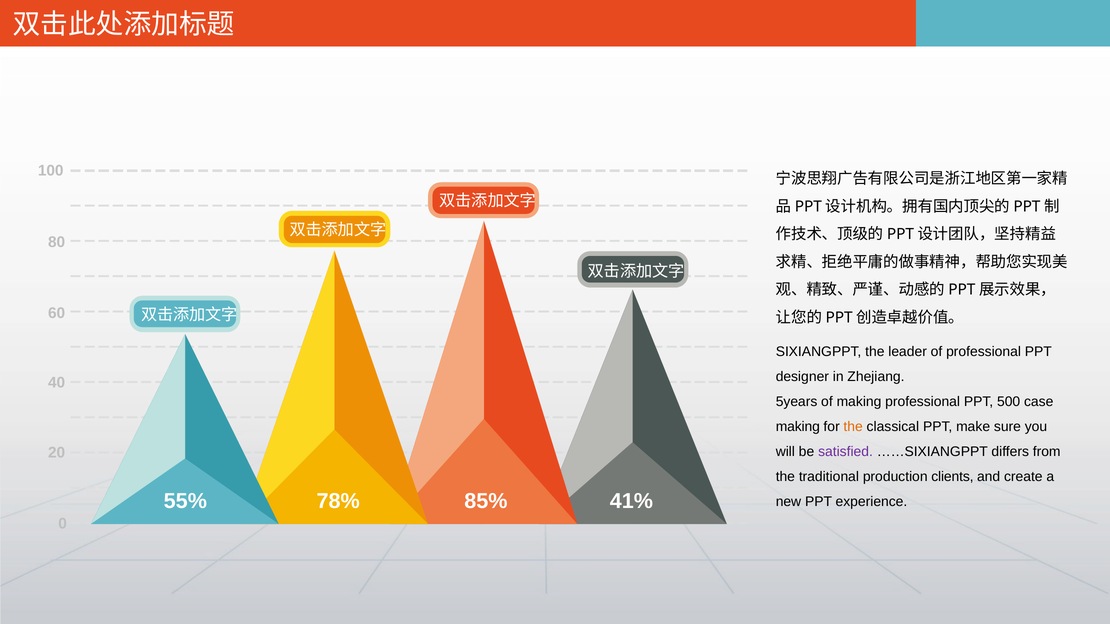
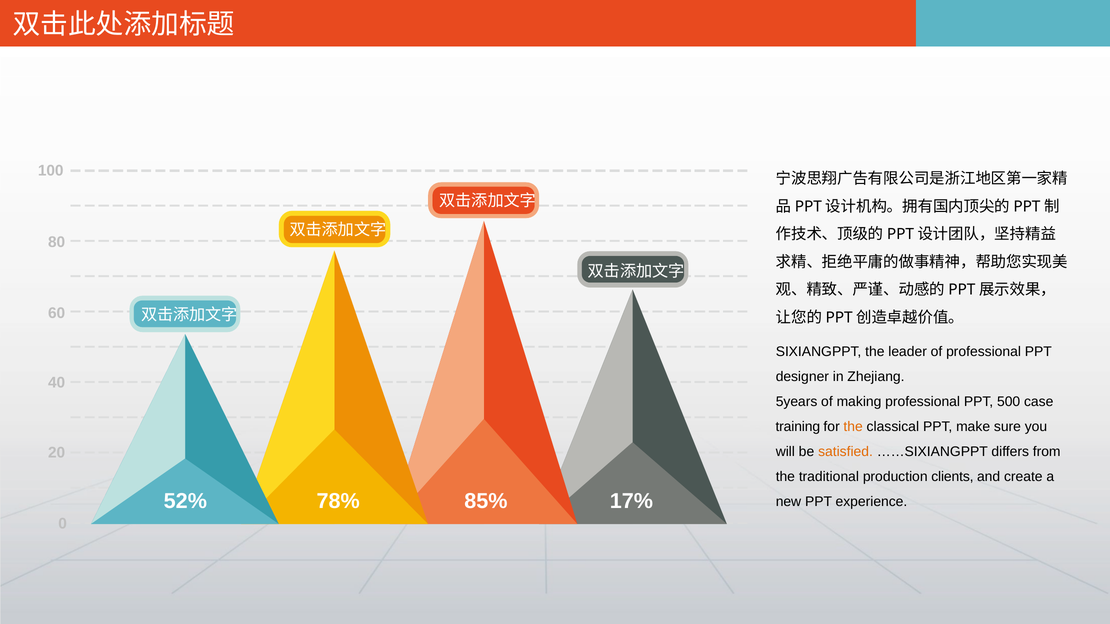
making: making -> training (798, 427)
satisfied colour: purple -> orange (846, 452)
55%: 55% -> 52% (185, 502)
41%: 41% -> 17% (631, 502)
